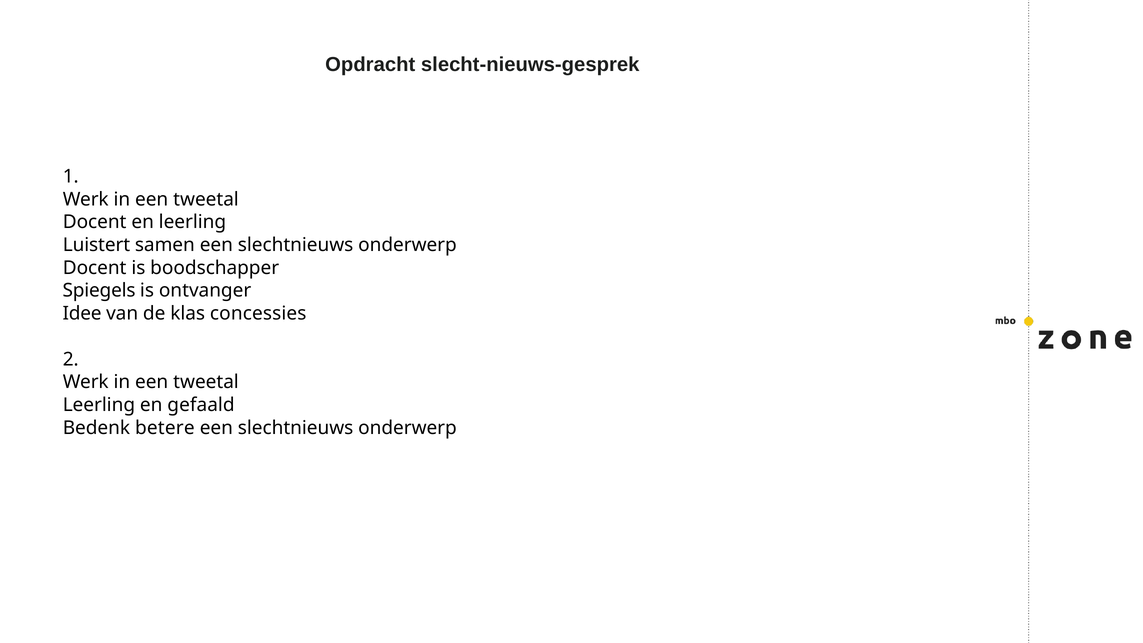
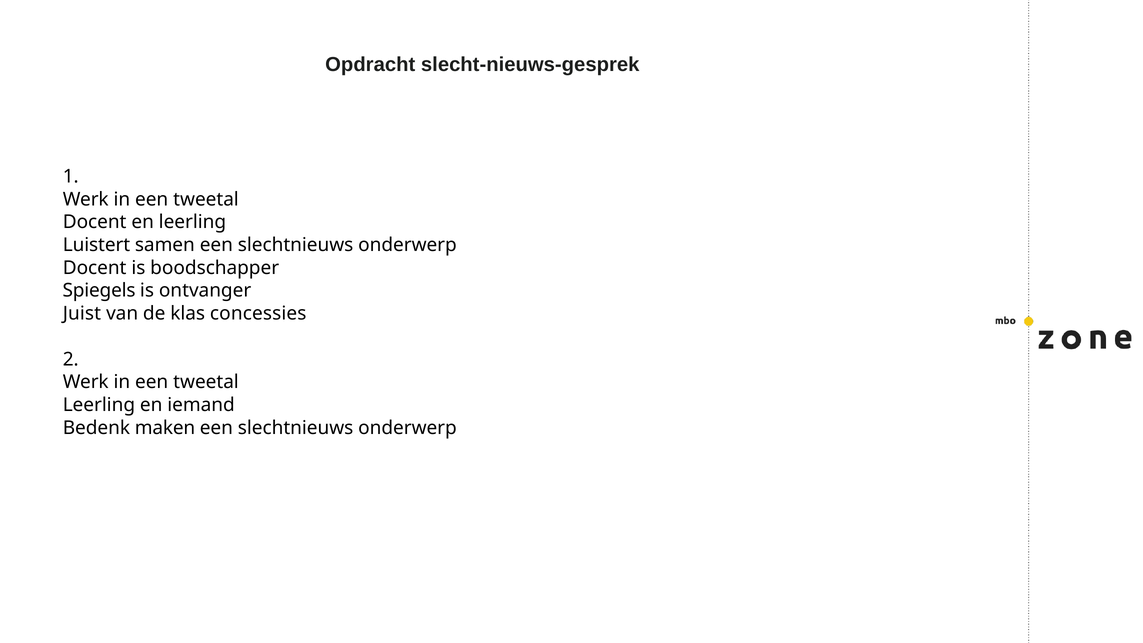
Idee: Idee -> Juist (82, 313)
gefaald: gefaald -> iemand (201, 405)
betere: betere -> maken (165, 428)
